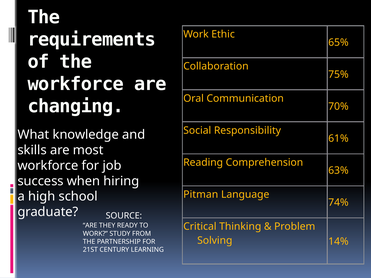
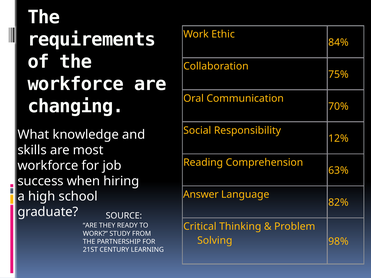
65%: 65% -> 84% (338, 42)
61%: 61% -> 12% (338, 139)
Pitman: Pitman -> Answer (201, 195)
74%: 74% -> 82% (338, 203)
14%: 14% -> 98% (338, 242)
